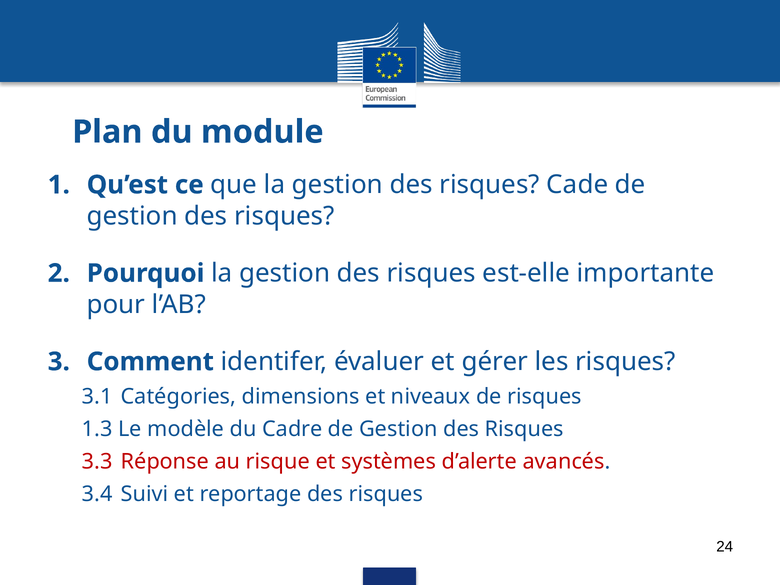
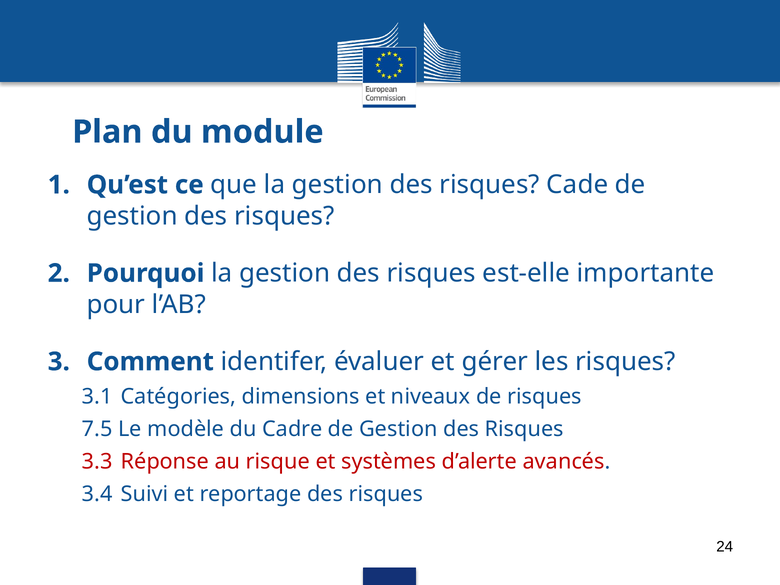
1.3: 1.3 -> 7.5 (97, 429)
